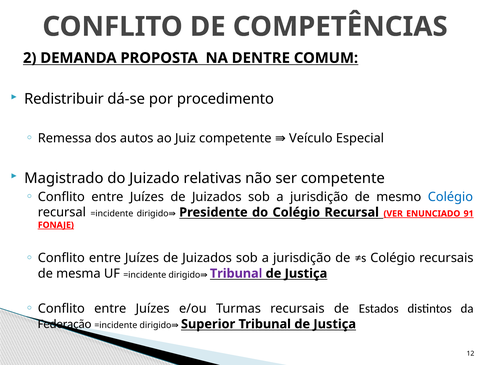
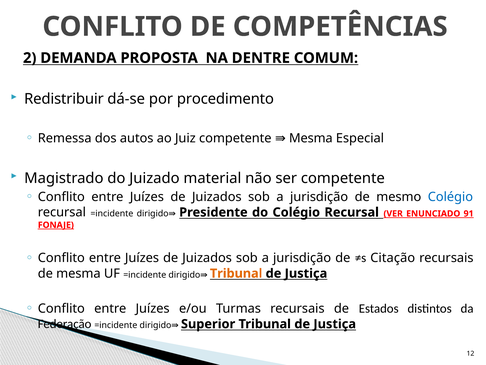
competente Veículo: Veículo -> Mesma (311, 138)
relativas: relativas -> material (212, 178)
≠s Colégio: Colégio -> Citação (393, 258)
Tribunal colour: purple -> orange (236, 273)
